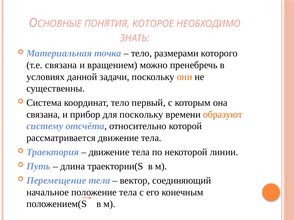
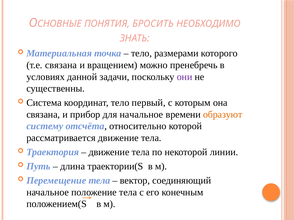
КОТОРОЕ: КОТОРОЕ -> БРОСИТЬ (153, 24)
они colour: orange -> purple (185, 77)
для поскольку: поскольку -> начальное (141, 115)
